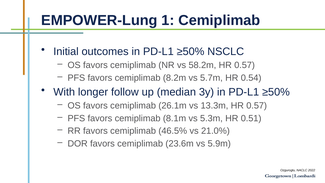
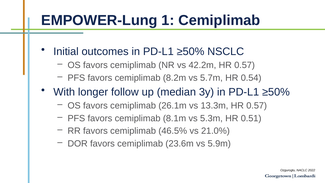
58.2m: 58.2m -> 42.2m (202, 65)
